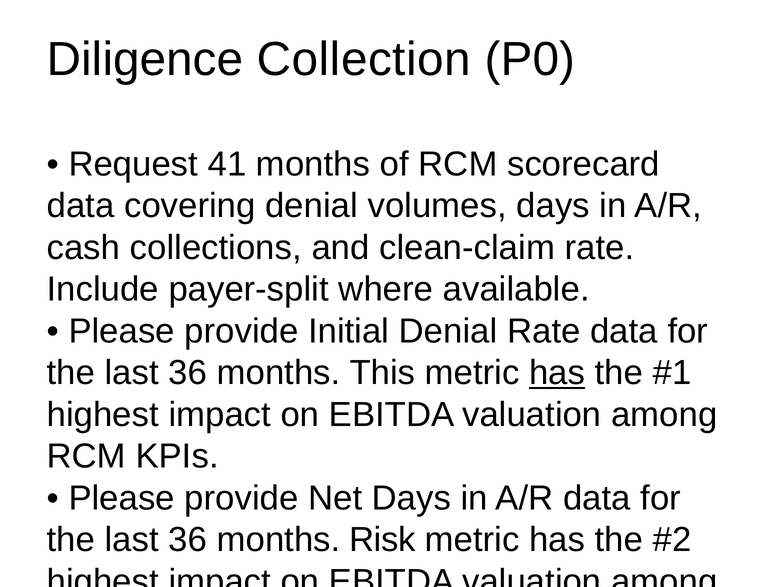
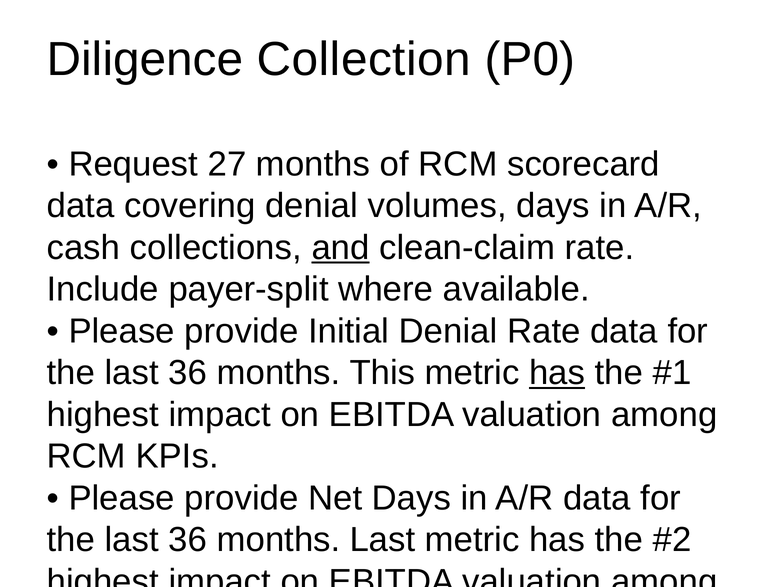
41: 41 -> 27 (227, 164)
and underline: none -> present (341, 247)
months Risk: Risk -> Last (382, 539)
